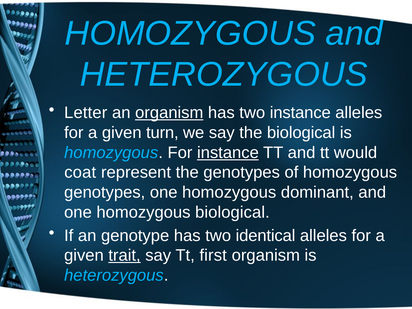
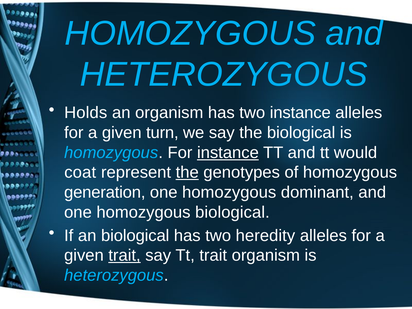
Letter: Letter -> Holds (86, 113)
organism underline: present -> none (169, 113)
the underline: none -> present (187, 172)
genotypes: genotypes -> generation (105, 192)
an genotype: genotype -> biological (135, 236)
identical: identical -> heredity (265, 236)
Tt first: first -> trait (213, 255)
